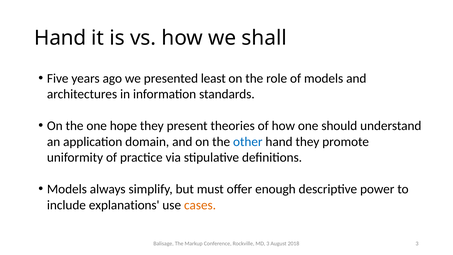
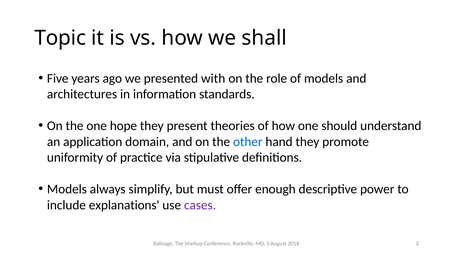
Hand: Hand -> Topic (60, 38)
least: least -> with (213, 78)
cases colour: orange -> purple (200, 205)
